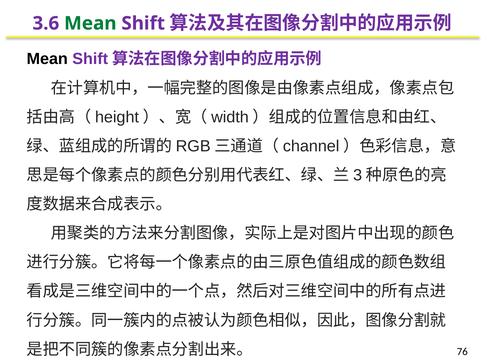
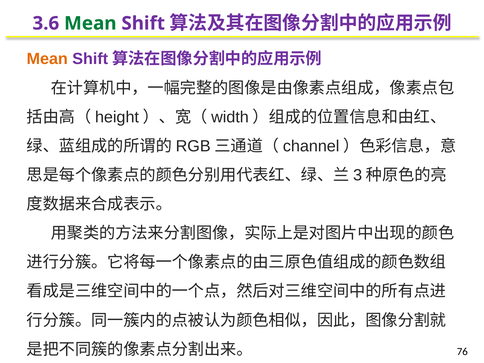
Mean colour: black -> orange (47, 59)
